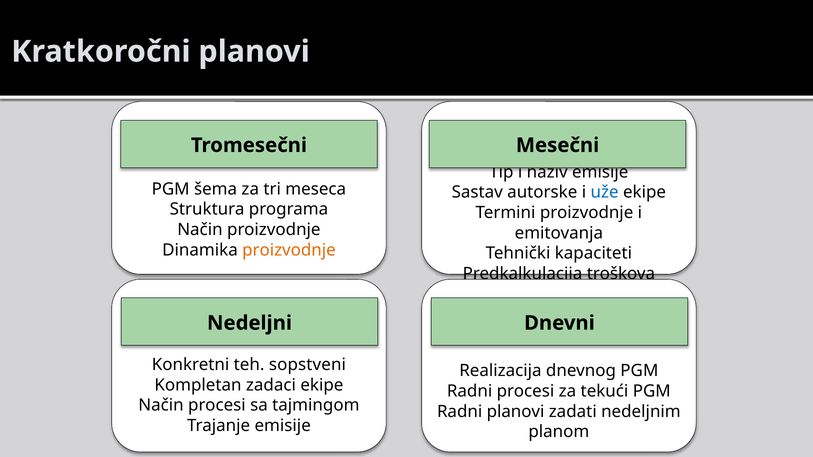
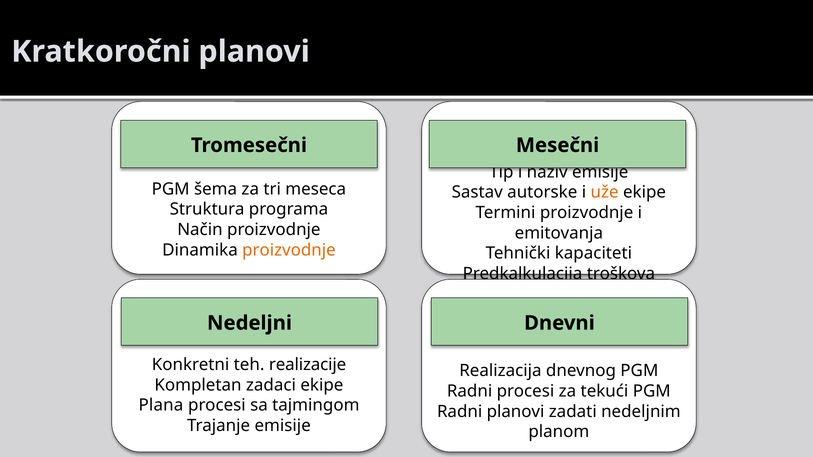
uže colour: blue -> orange (605, 192)
sopstveni: sopstveni -> realizacije (308, 365)
Način: Način -> Plana (161, 406)
